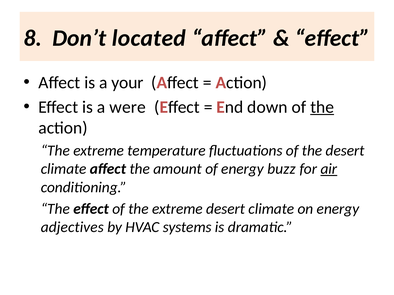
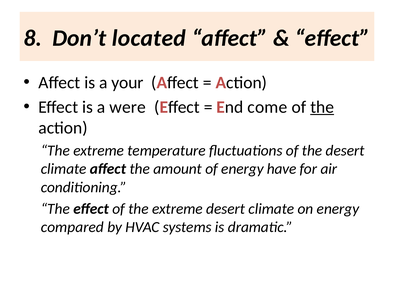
down: down -> come (267, 107)
buzz: buzz -> have (282, 169)
air underline: present -> none (329, 169)
adjectives: adjectives -> compared (72, 227)
